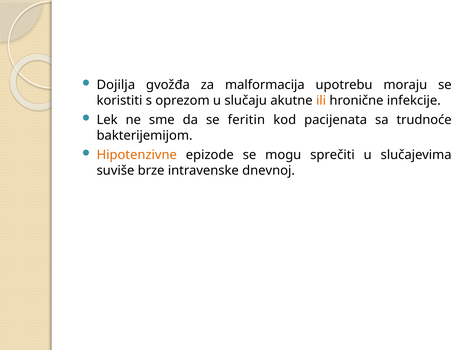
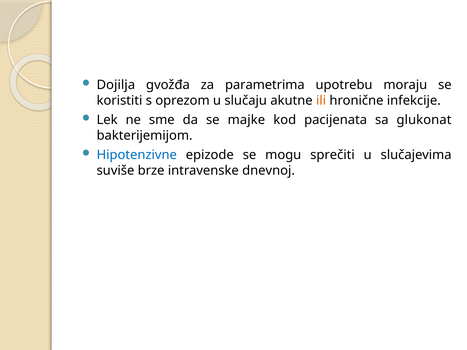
malformacija: malformacija -> parametrima (265, 85)
feritin: feritin -> majke (246, 120)
trudnoće: trudnoće -> glukonat (424, 120)
Hipotenzivne colour: orange -> blue (137, 155)
